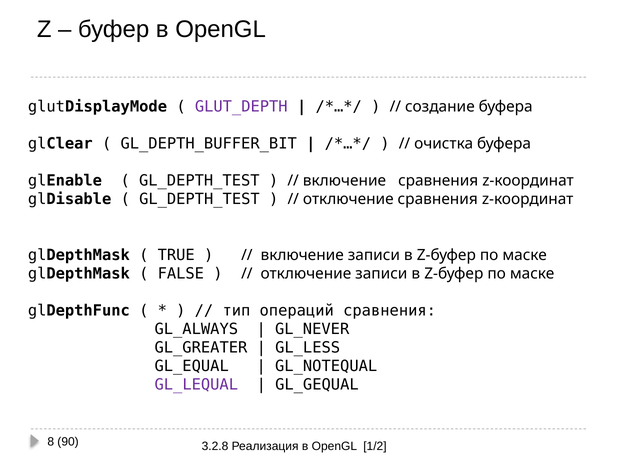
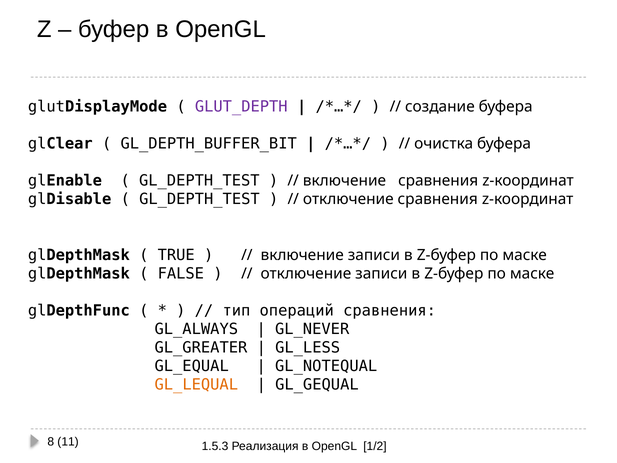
GL_LEQUAL colour: purple -> orange (196, 384)
90: 90 -> 11 (68, 442)
3.2.8: 3.2.8 -> 1.5.3 (215, 446)
